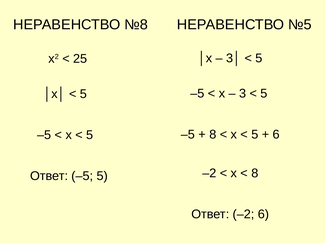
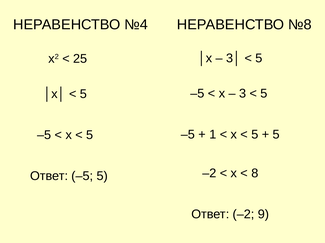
№8: №8 -> №4 (136, 25)
№5: №5 -> №8 (300, 25)
8: 8 -> 1 (213, 135)
6: 6 -> 5 (276, 135)
–2 6: 6 -> 9 (264, 215)
